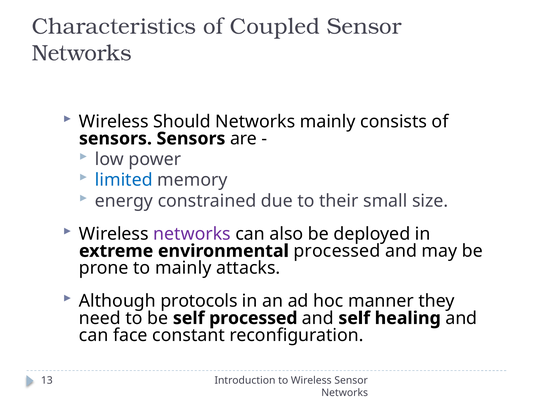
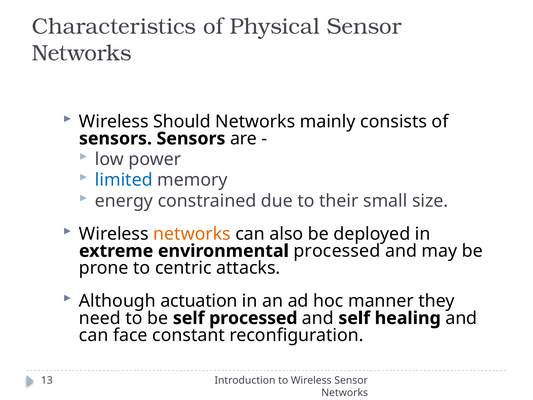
Coupled: Coupled -> Physical (275, 26)
networks colour: purple -> orange (192, 234)
to mainly: mainly -> centric (183, 268)
protocols: protocols -> actuation (199, 301)
